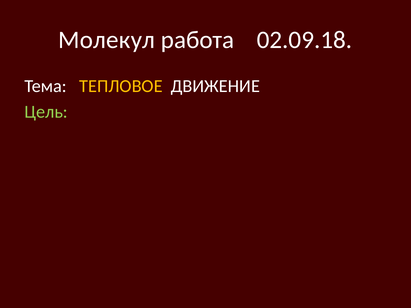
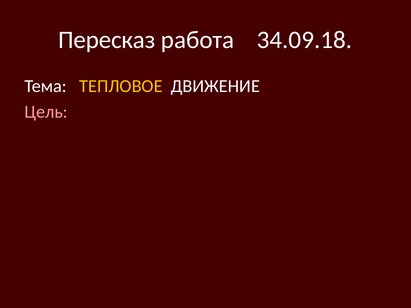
Молекул: Молекул -> Пересказ (107, 40)
02.09.18: 02.09.18 -> 34.09.18 (305, 40)
Цель colour: light green -> pink (46, 112)
